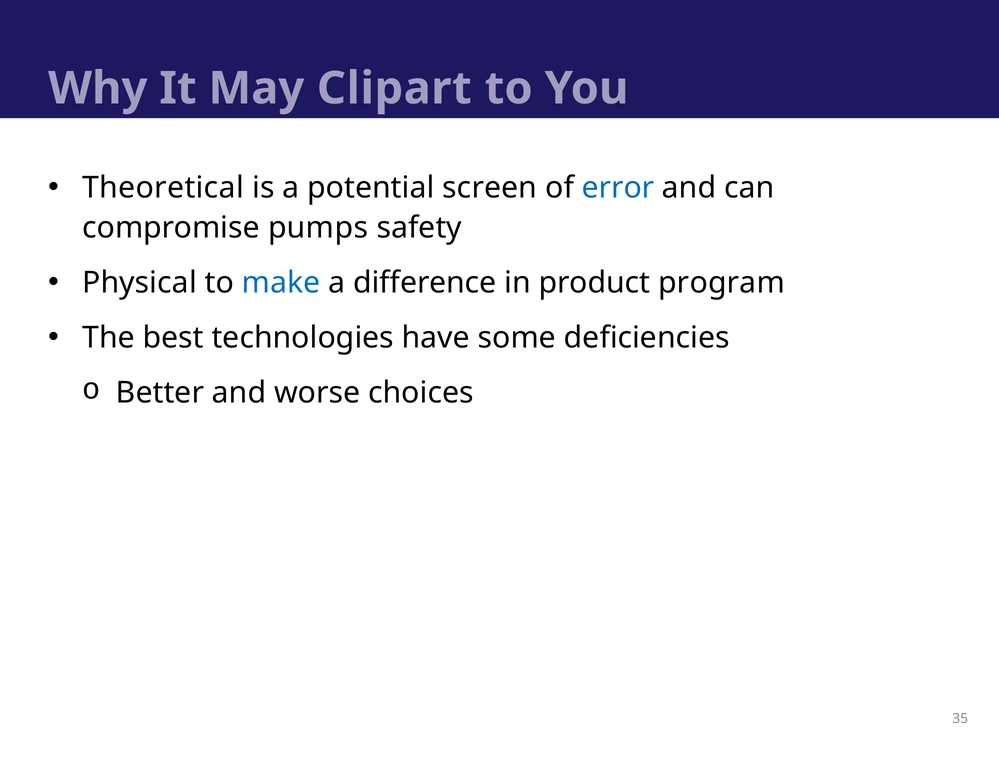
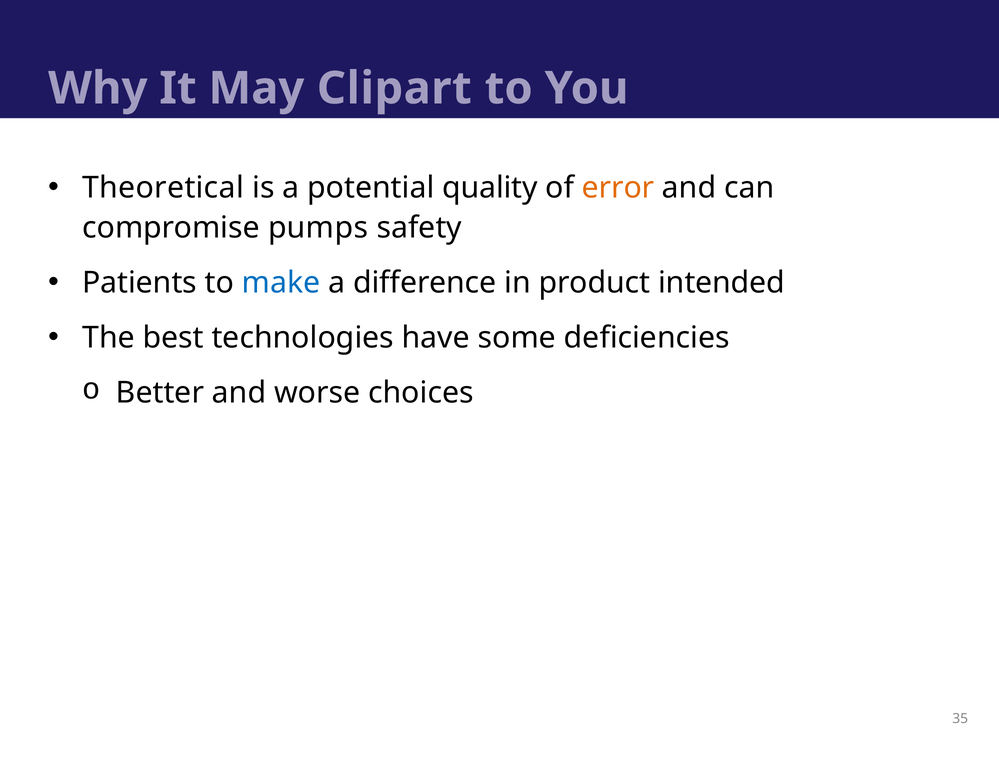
screen: screen -> quality (490, 188)
error colour: blue -> orange (618, 188)
Physical: Physical -> Patients (140, 283)
program: program -> intended (722, 283)
